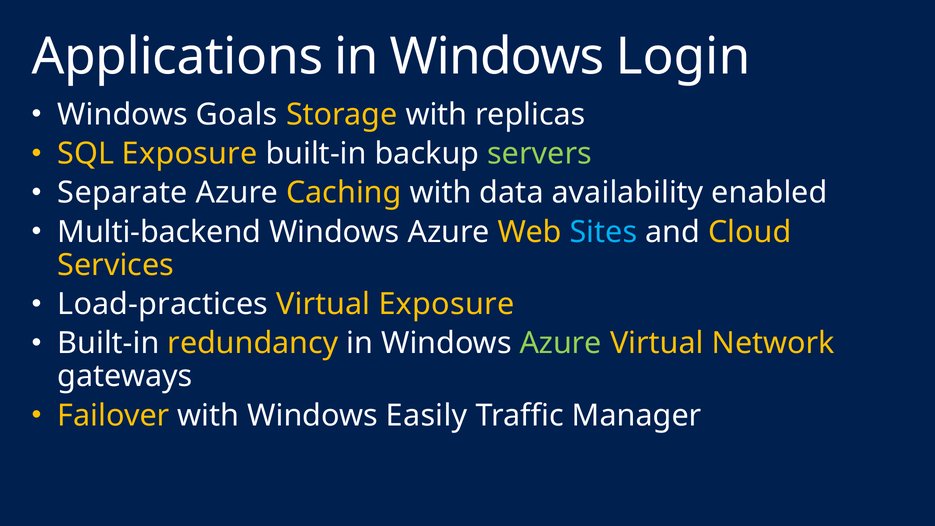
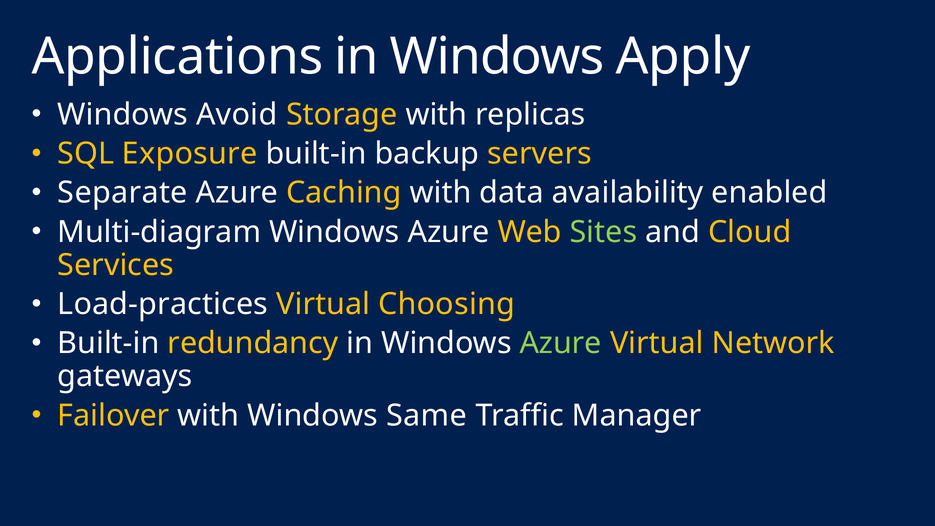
Login: Login -> Apply (683, 57)
Goals: Goals -> Avoid (237, 114)
servers colour: light green -> yellow (540, 154)
Multi-backend: Multi-backend -> Multi-diagram (159, 232)
Sites colour: light blue -> light green (603, 232)
Virtual Exposure: Exposure -> Choosing (447, 304)
Easily: Easily -> Same (427, 415)
